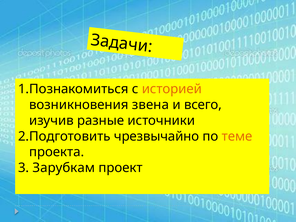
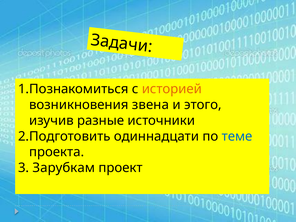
всего: всего -> этого (203, 105)
чрезвычайно: чрезвычайно -> одиннадцати (157, 136)
теме colour: orange -> blue (237, 136)
